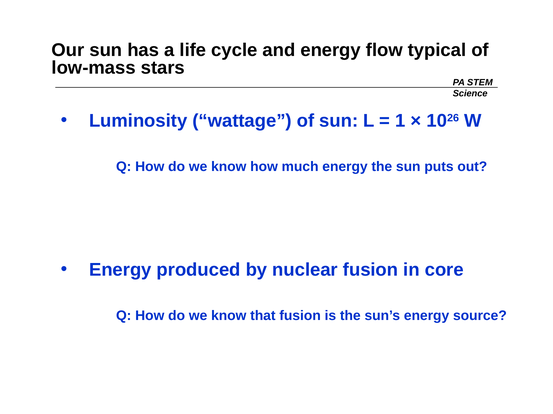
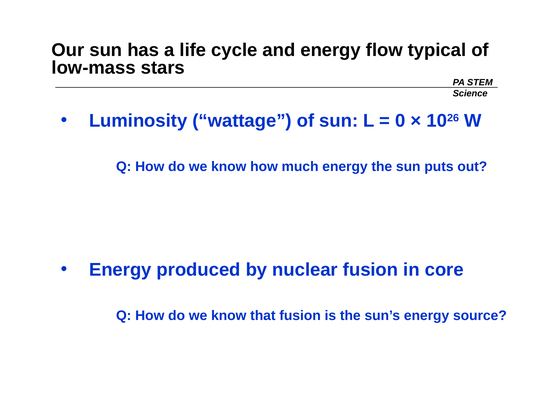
1: 1 -> 0 (400, 121)
